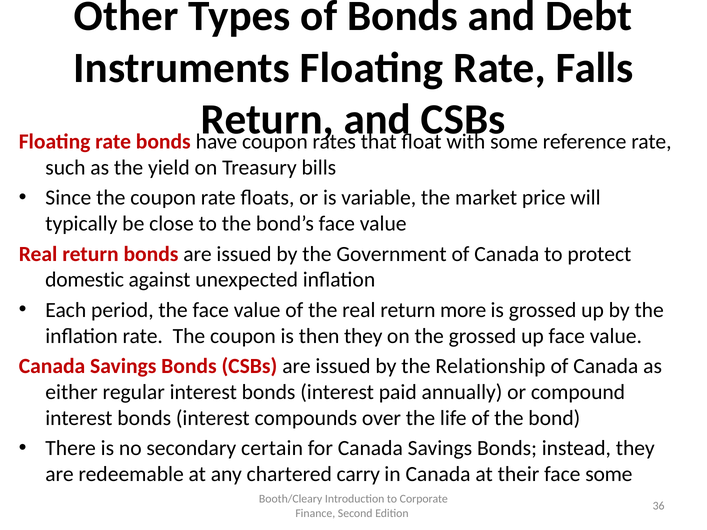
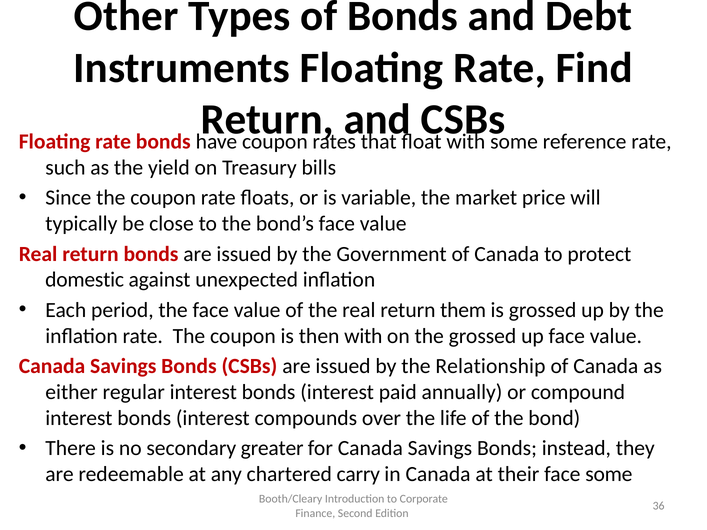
Falls: Falls -> Find (594, 68)
more: more -> them (463, 310)
then they: they -> with (363, 336)
certain: certain -> greater (272, 448)
